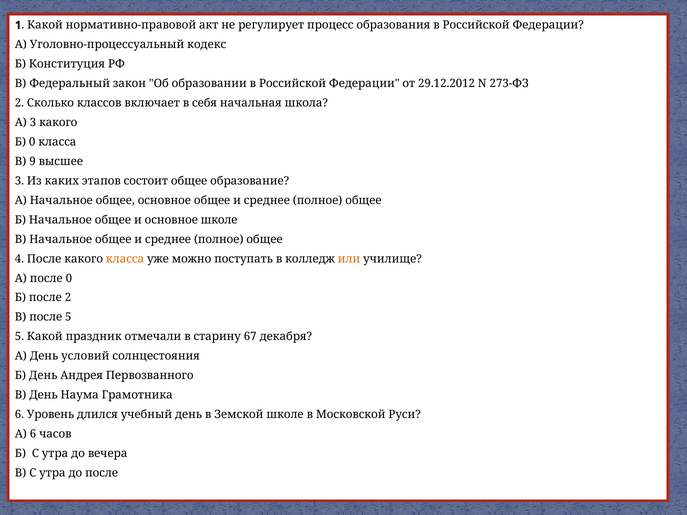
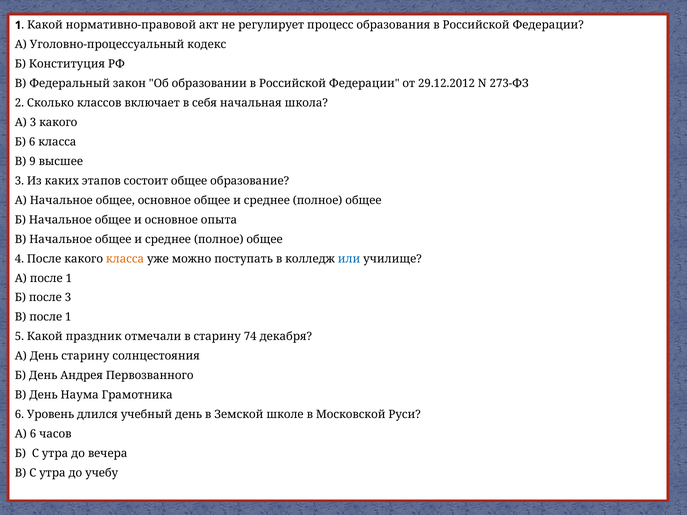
Б 0: 0 -> 6 (32, 142)
основное школе: школе -> опыта (219, 220)
или colour: orange -> blue (349, 259)
А после 0: 0 -> 1 (69, 278)
после 2: 2 -> 3 (68, 298)
В после 5: 5 -> 1 (68, 317)
67: 67 -> 74 (250, 337)
День условий: условий -> старину (85, 356)
до после: после -> учебу (102, 473)
